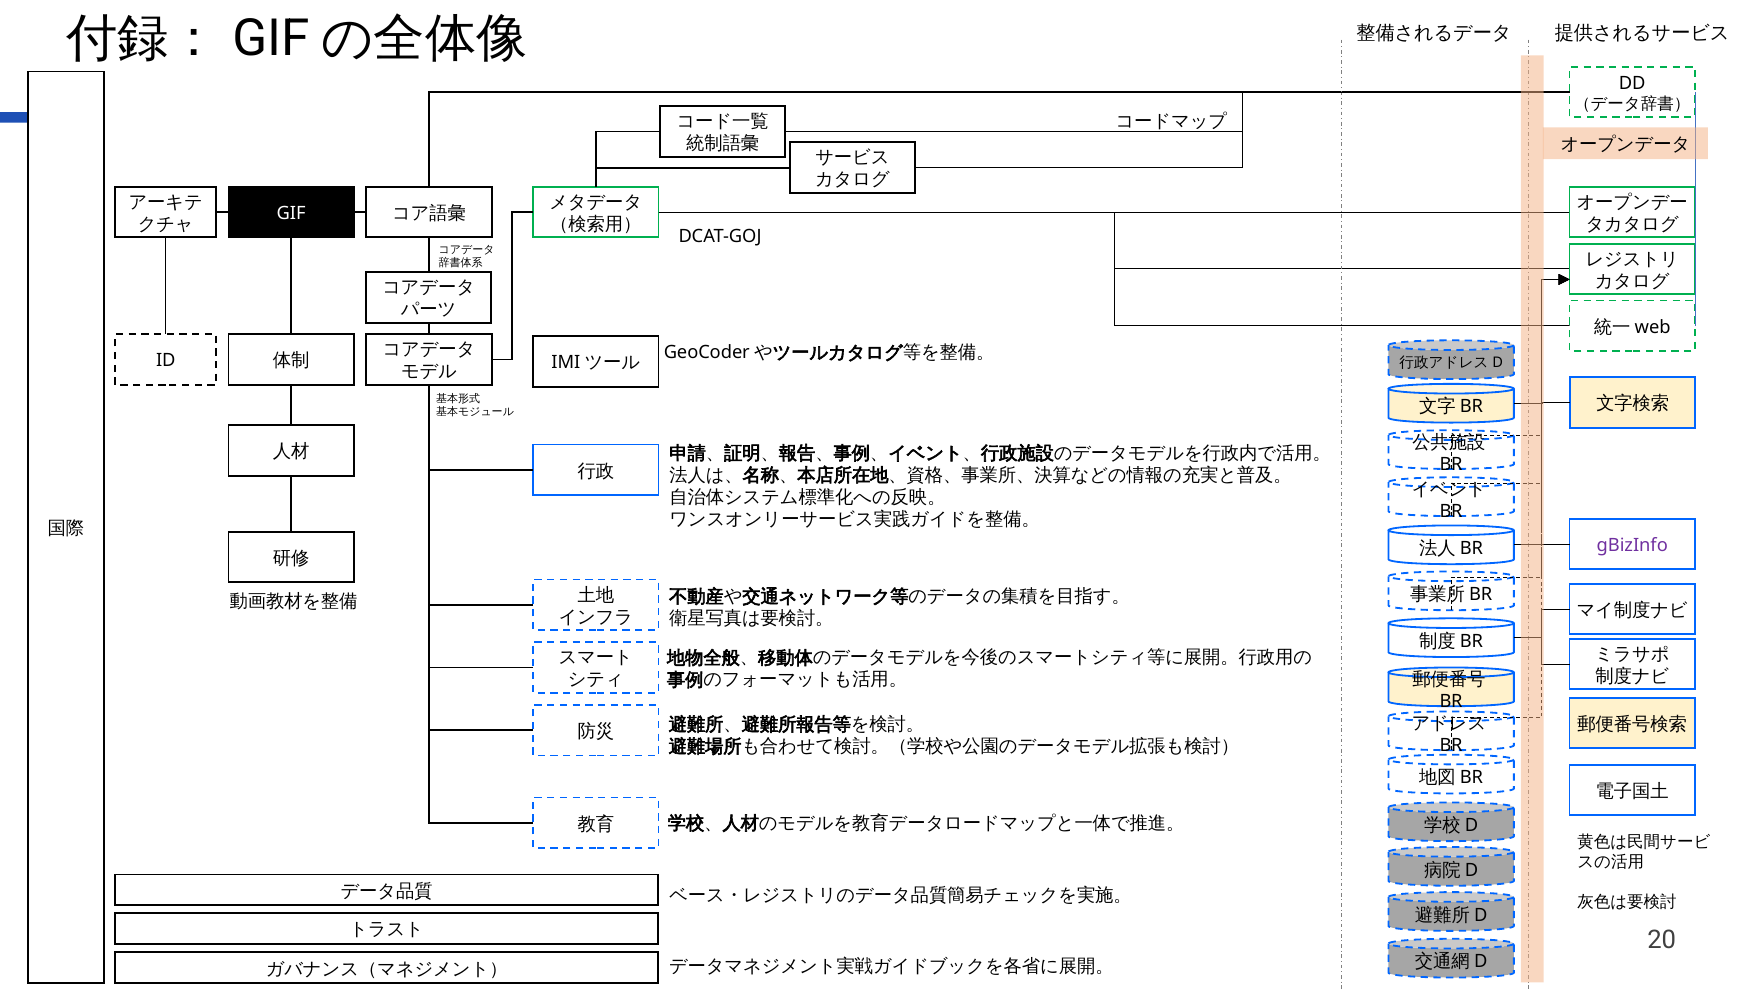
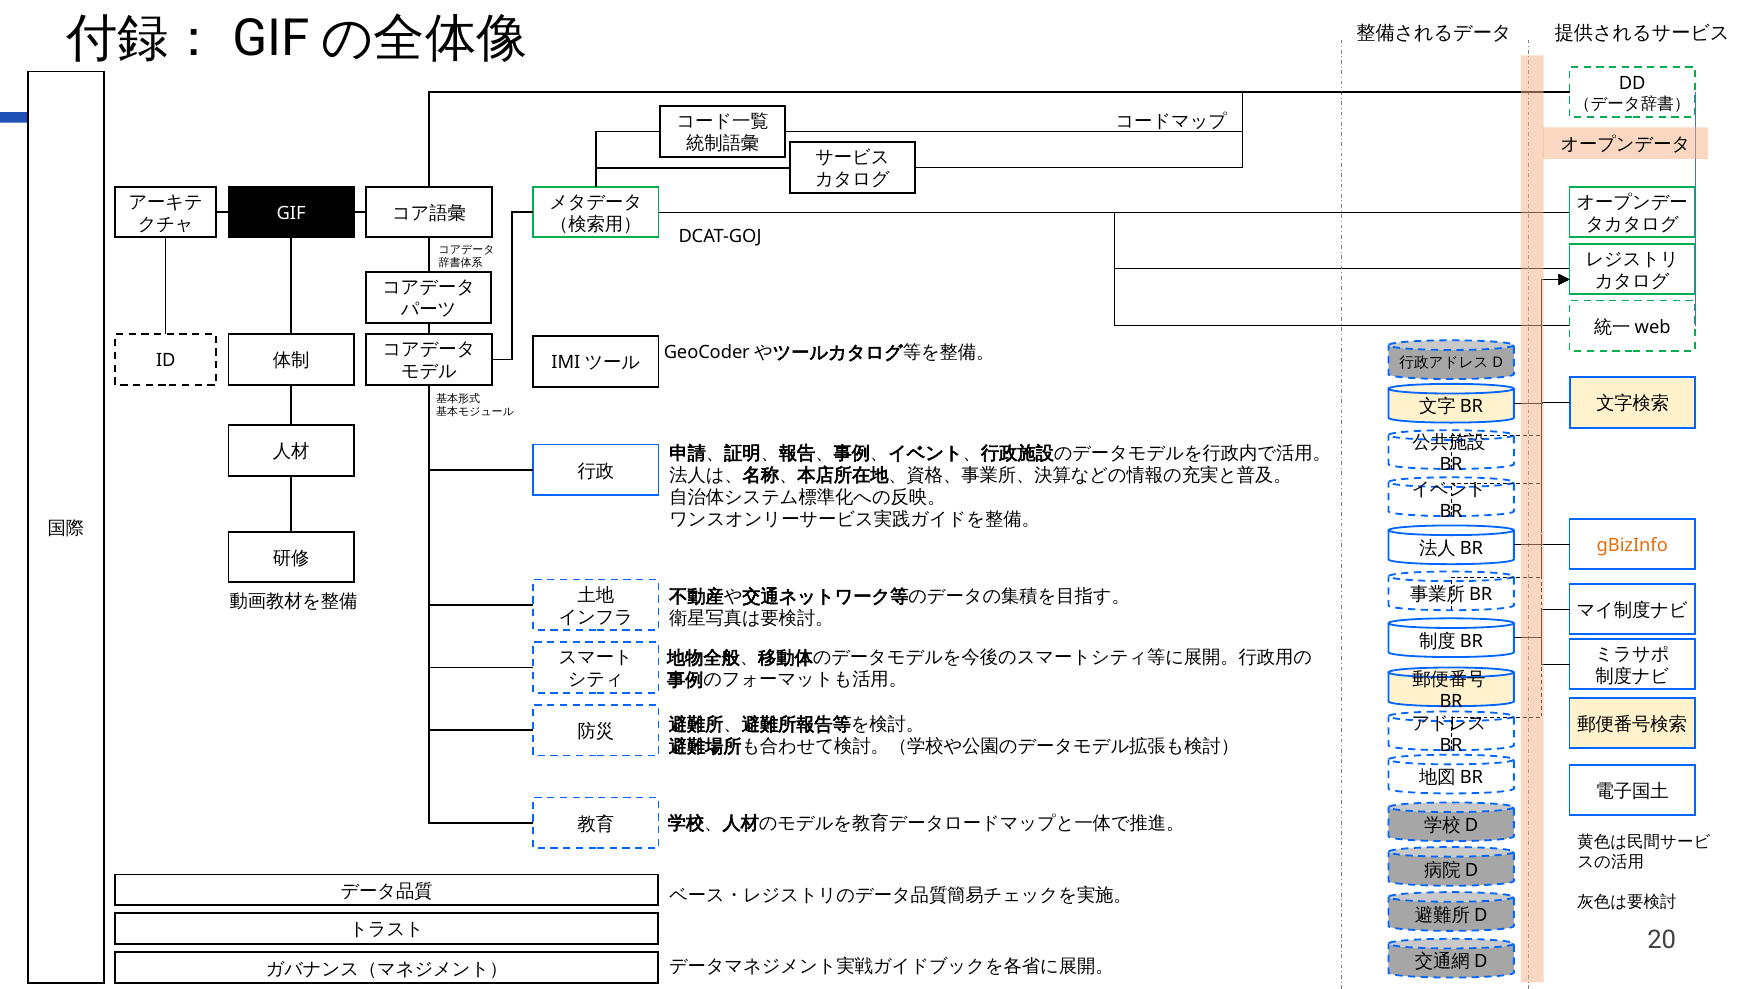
gBizInfo colour: purple -> orange (1632, 545)
